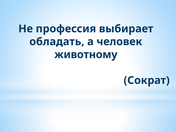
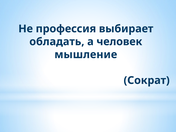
животному: животному -> мышление (86, 55)
